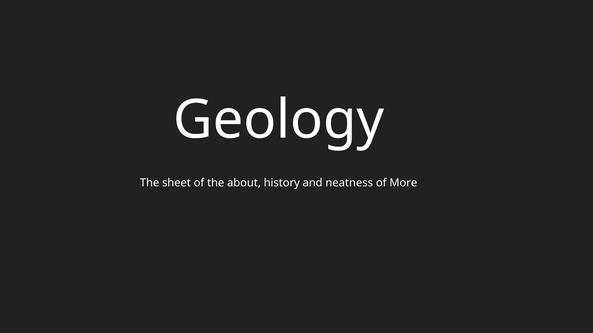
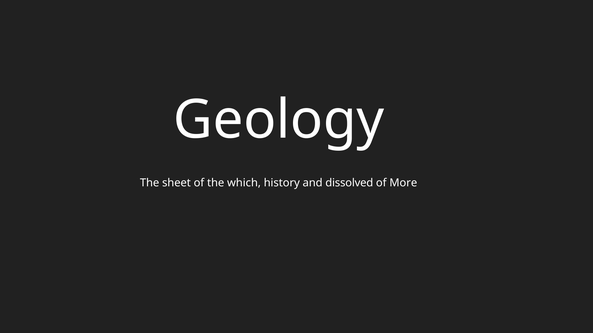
about: about -> which (244, 183)
neatness: neatness -> dissolved (349, 183)
